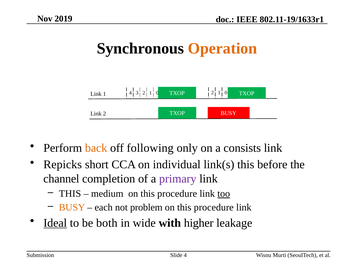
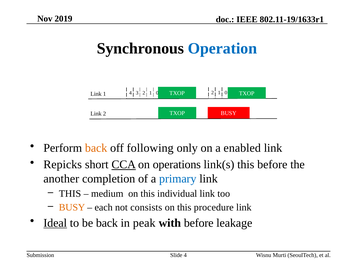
Operation colour: orange -> blue (222, 48)
consists: consists -> enabled (242, 148)
CCA underline: none -> present (124, 164)
individual: individual -> operations (177, 164)
channel: channel -> another (61, 178)
primary colour: purple -> blue (178, 178)
procedure: procedure -> individual (177, 193)
too underline: present -> none (224, 193)
problem: problem -> consists (146, 207)
be both: both -> back (107, 222)
wide: wide -> peak (144, 222)
with higher: higher -> before (199, 222)
